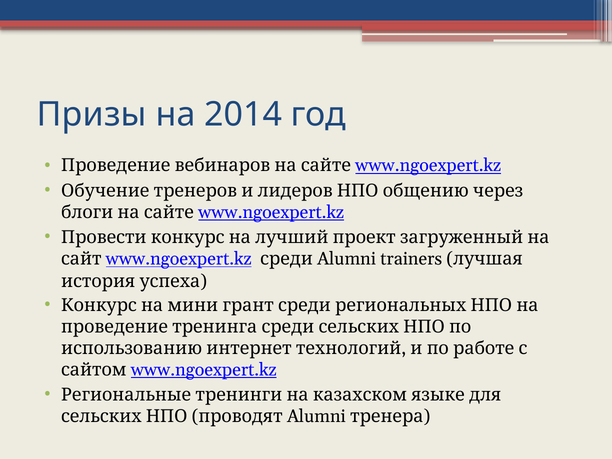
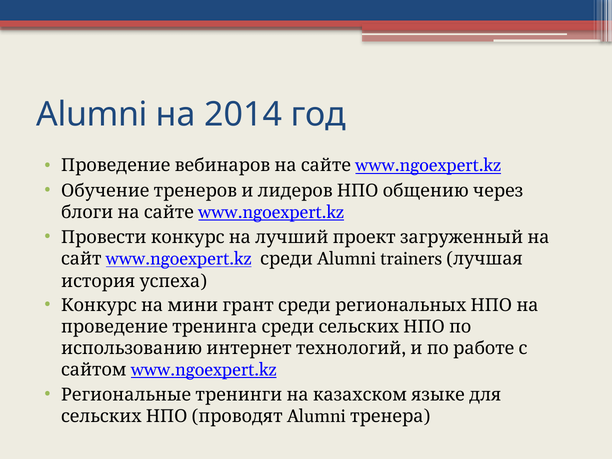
Призы: Призы -> Alumni (92, 115)
